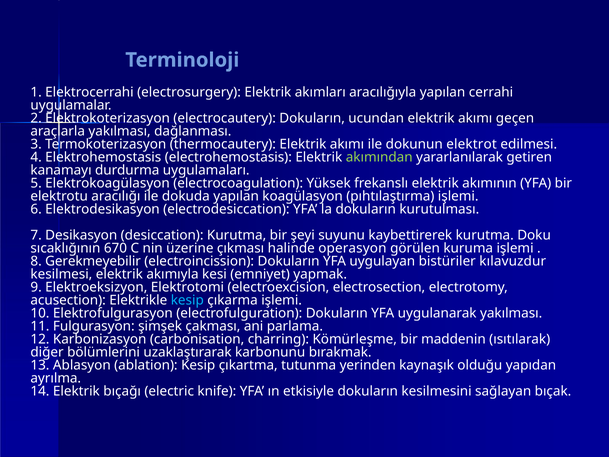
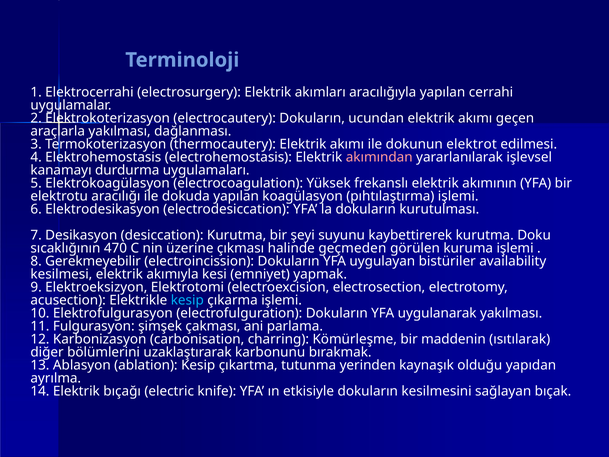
akımından colour: light green -> pink (379, 157)
getiren: getiren -> işlevsel (529, 157)
670: 670 -> 470 (115, 248)
operasyon: operasyon -> geçmeden (352, 248)
kılavuzdur: kılavuzdur -> availability (513, 261)
